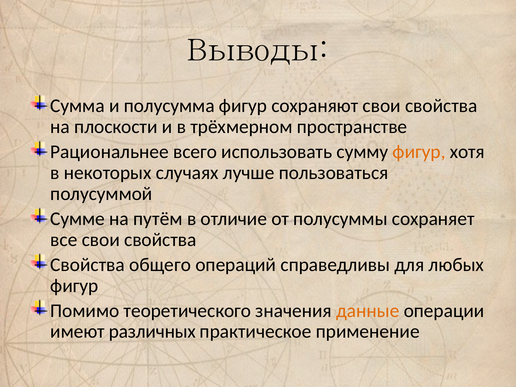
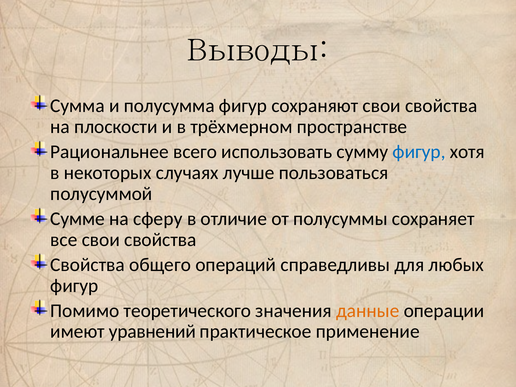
фигур colour: orange -> blue (419, 152)
путём: путём -> сферу (158, 219)
различных: различных -> уравнений (152, 332)
